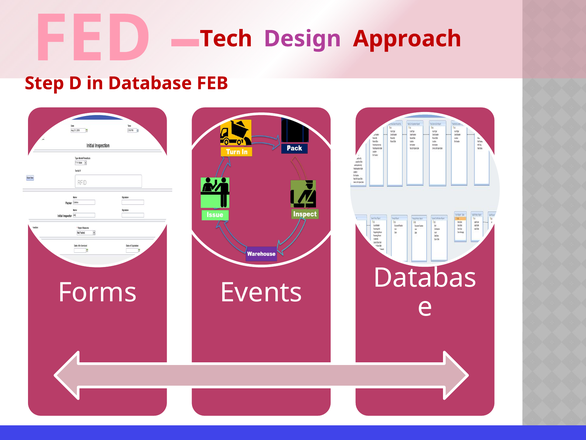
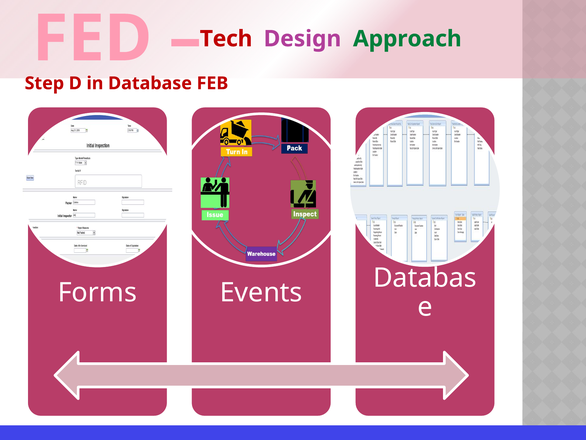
Approach colour: red -> green (407, 39)
